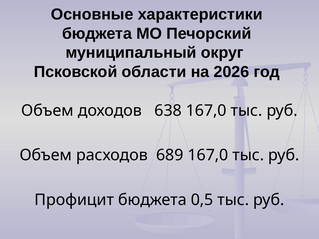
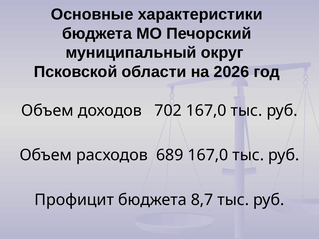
638: 638 -> 702 (168, 111)
0,5: 0,5 -> 8,7 (202, 200)
